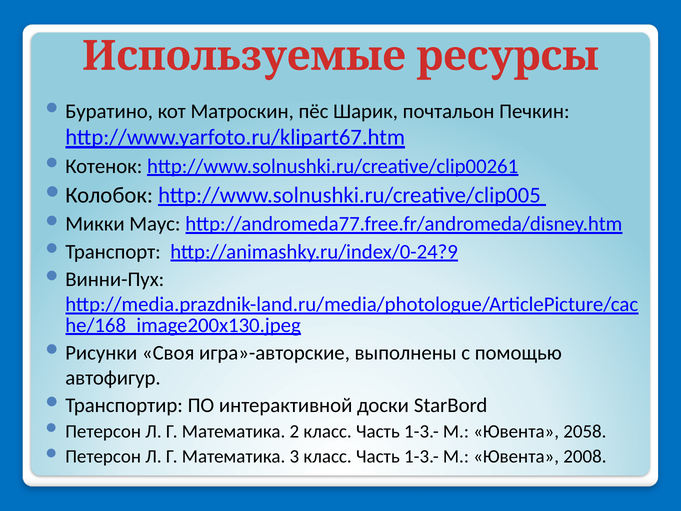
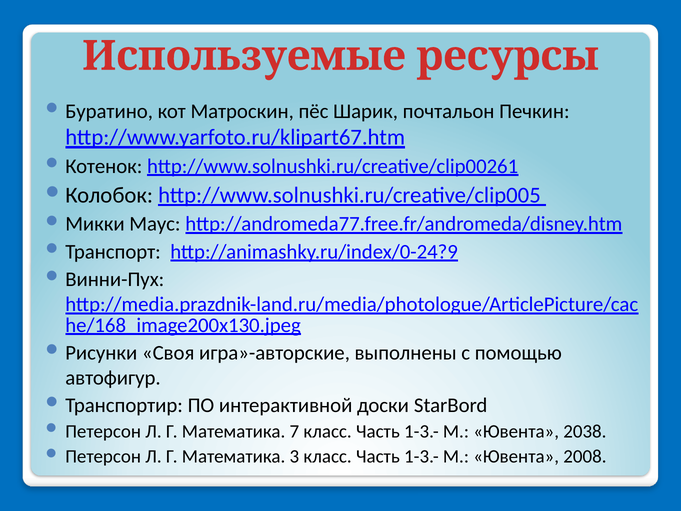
2: 2 -> 7 (294, 431)
2058: 2058 -> 2038 (585, 431)
